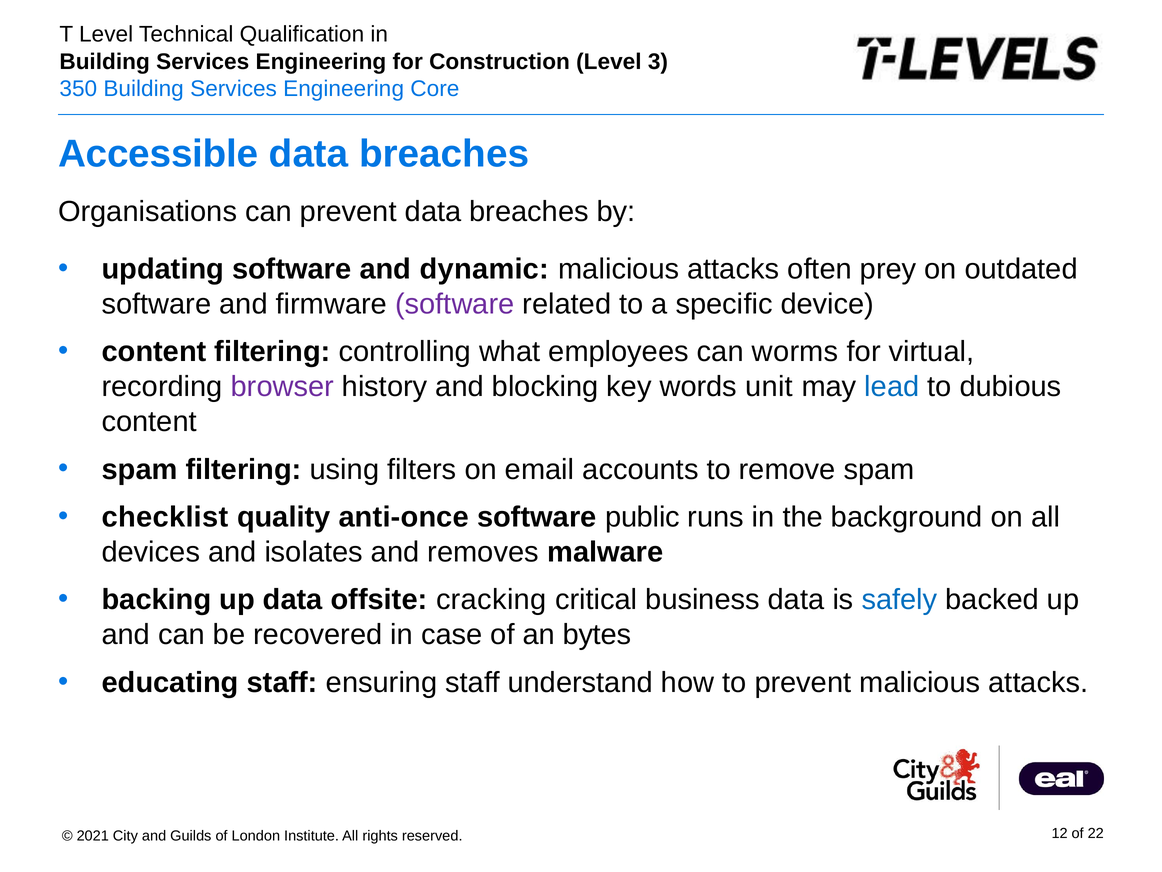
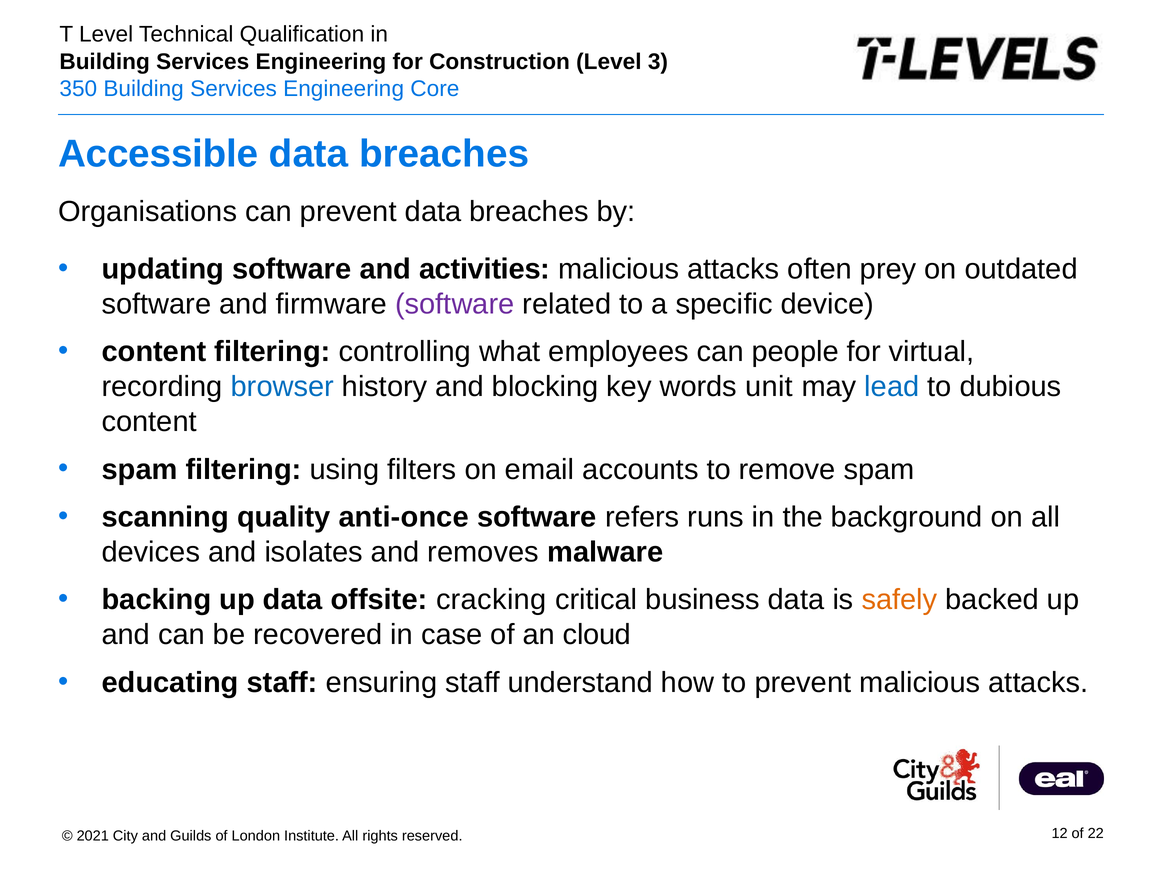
dynamic: dynamic -> activities (485, 269)
worms: worms -> people (795, 352)
browser colour: purple -> blue (282, 387)
checklist: checklist -> scanning (165, 517)
public: public -> refers (642, 517)
safely colour: blue -> orange (899, 600)
bytes: bytes -> cloud (597, 634)
